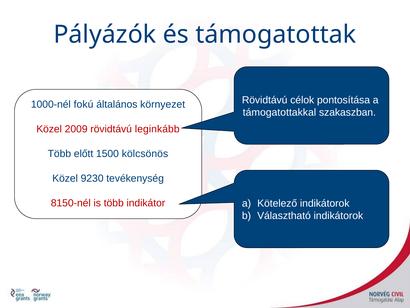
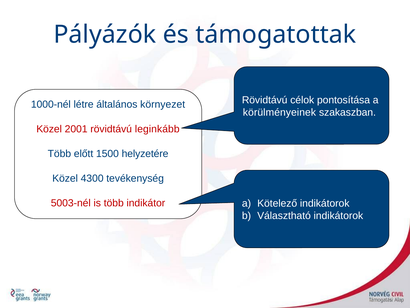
fokú: fokú -> létre (84, 104)
támogatottakkal: támogatottakkal -> körülményeinek (279, 112)
2009: 2009 -> 2001 (76, 129)
kölcsönös: kölcsönös -> helyzetére (145, 154)
9230: 9230 -> 4300 (92, 178)
8150-nél: 8150-nél -> 5003-nél (71, 203)
